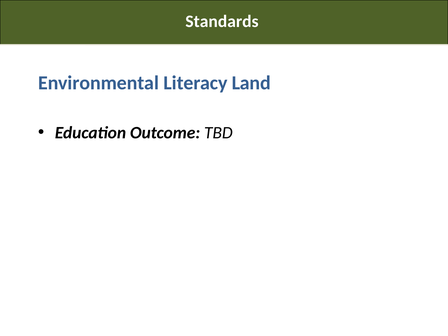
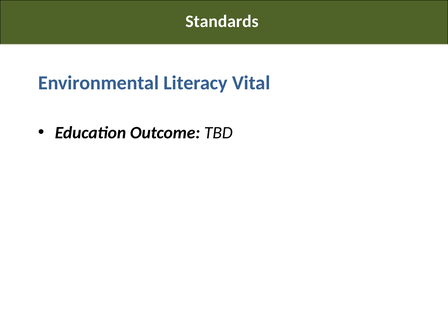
Land: Land -> Vital (251, 83)
